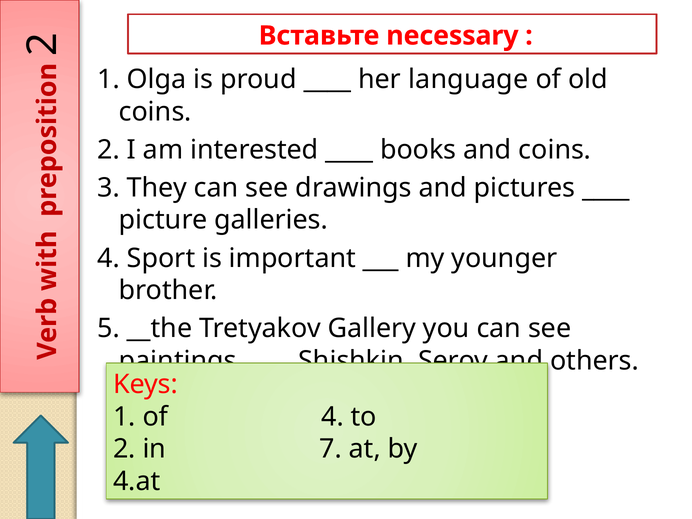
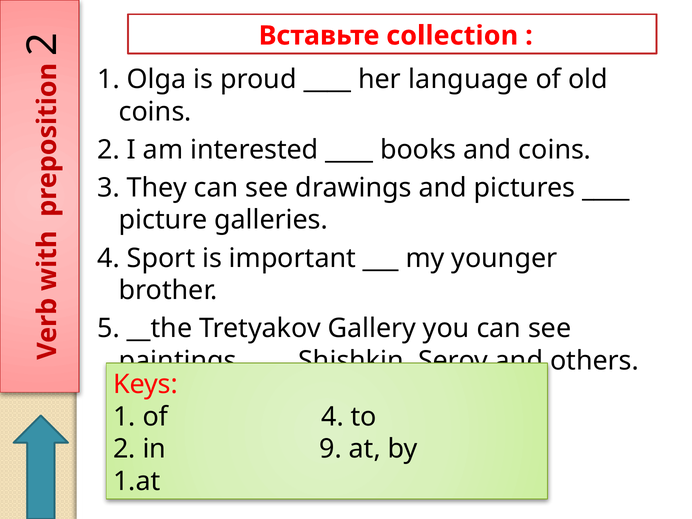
necessary: necessary -> collection (452, 36)
7: 7 -> 9 (331, 449)
4.at: 4.at -> 1.at (137, 481)
